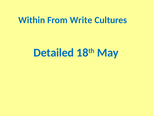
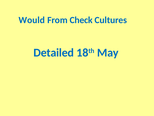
Within: Within -> Would (32, 20)
Write: Write -> Check (81, 20)
